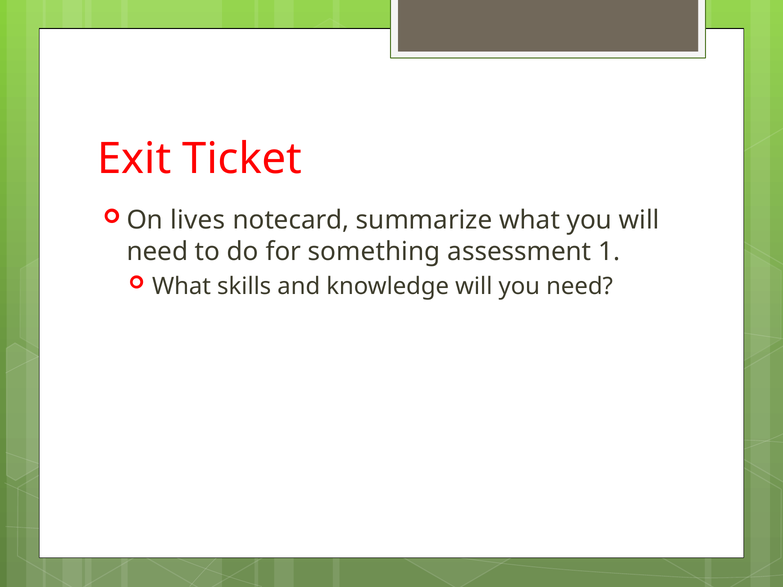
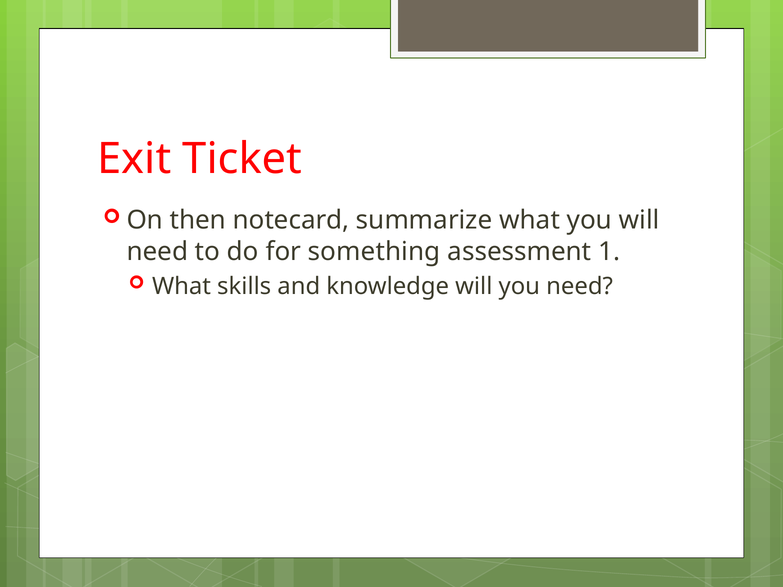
lives: lives -> then (198, 220)
